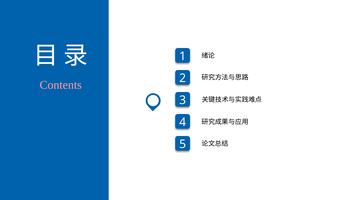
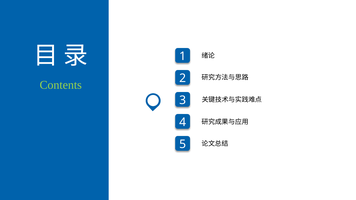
Contents colour: pink -> light green (61, 85)
